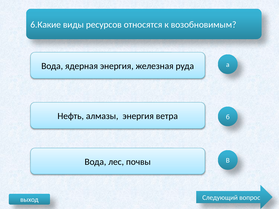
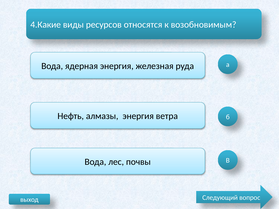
6.Какие: 6.Какие -> 4.Какие (46, 25)
